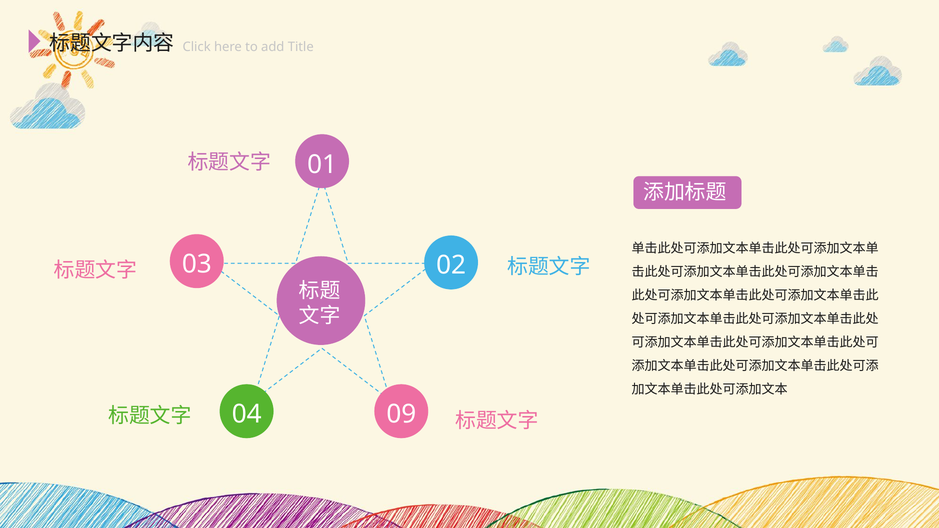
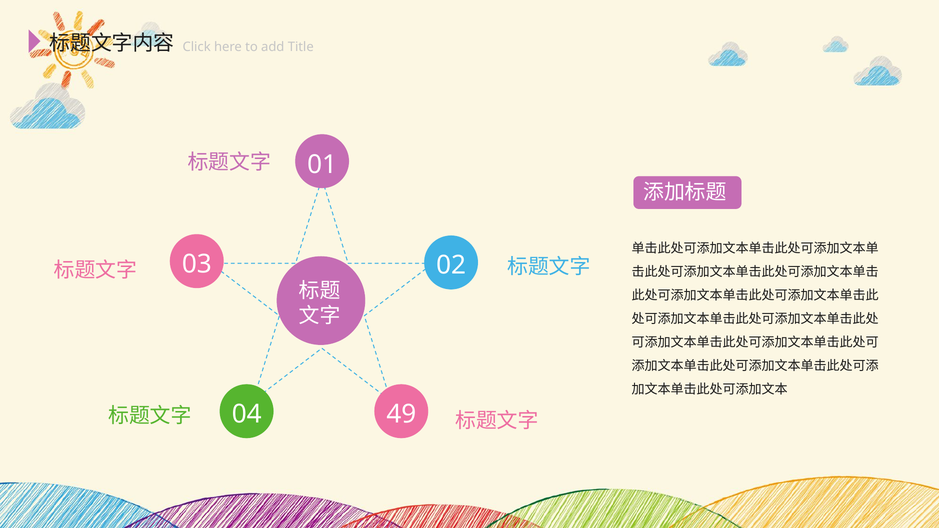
09: 09 -> 49 (401, 414)
